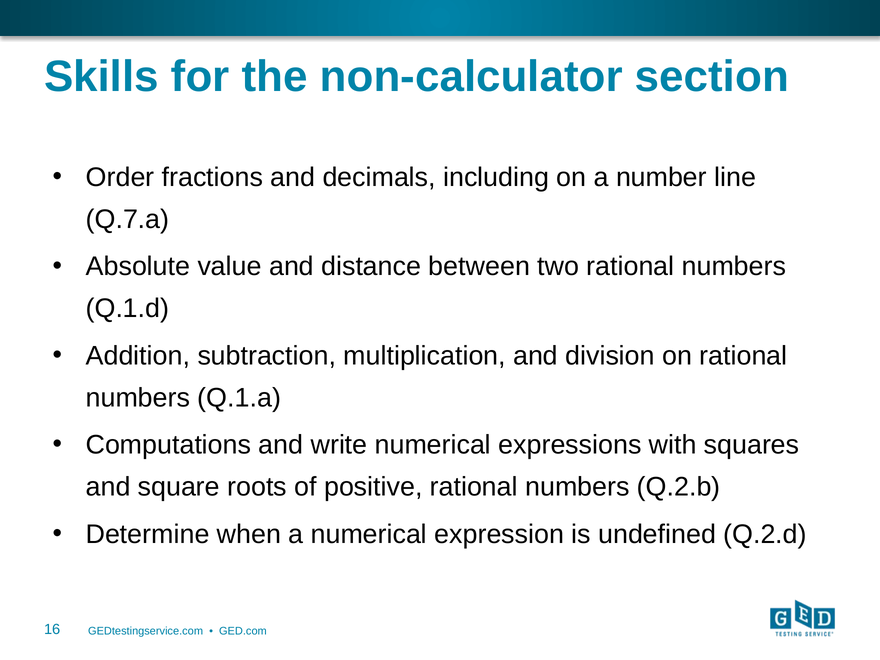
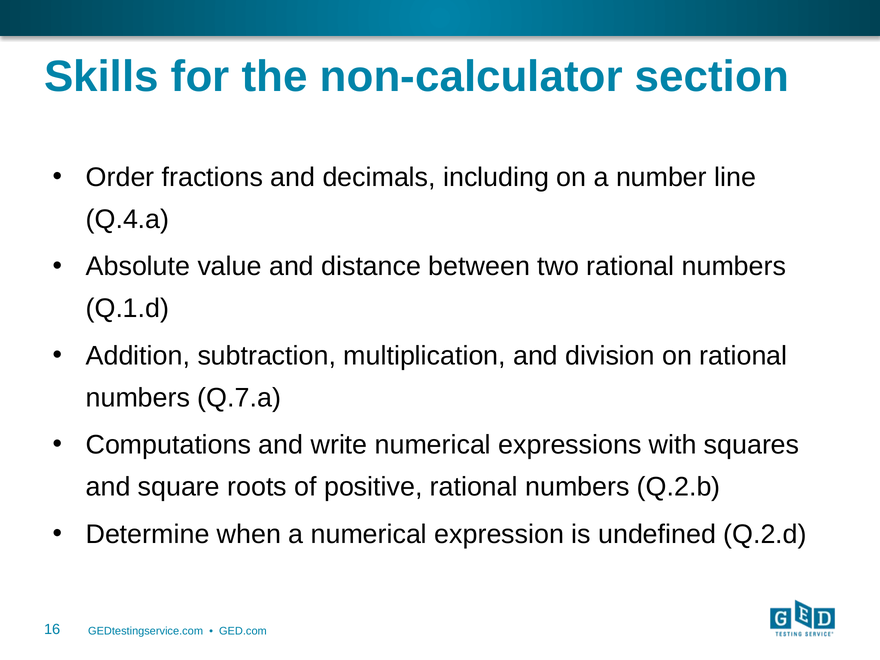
Q.7.a: Q.7.a -> Q.4.a (128, 219)
Q.1.a: Q.1.a -> Q.7.a (239, 398)
